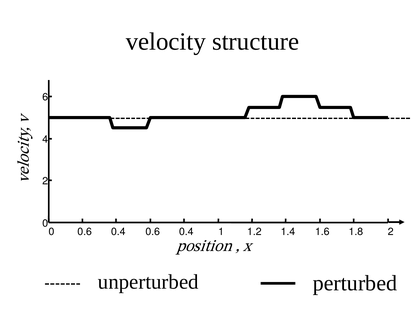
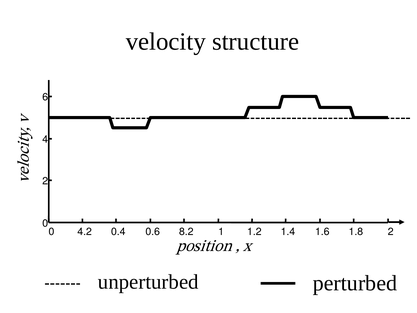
0 0.6: 0.6 -> 4.2 (85, 232)
0.4 0.6 0.4: 0.4 -> 8.2 (186, 232)
